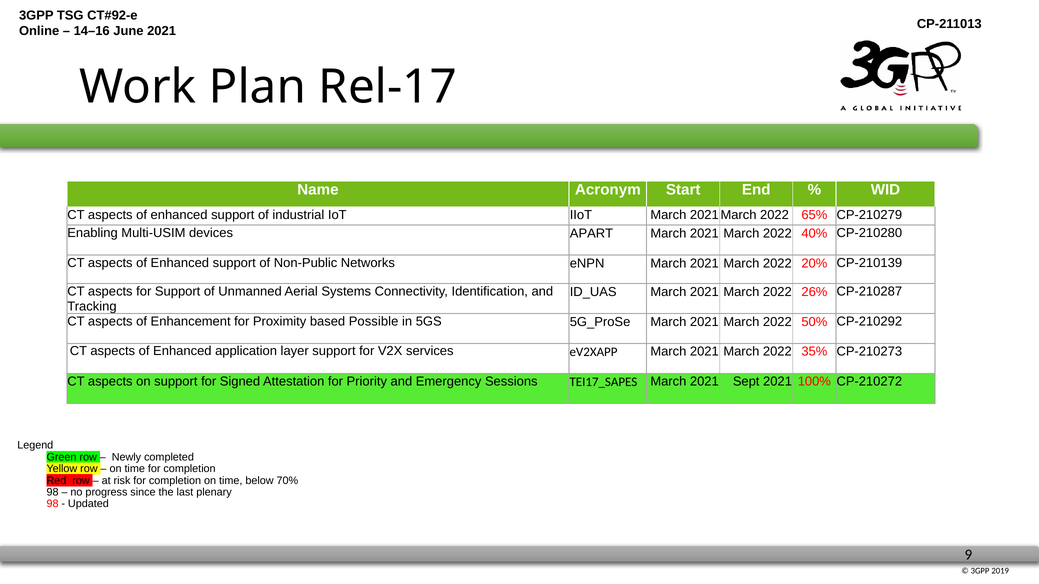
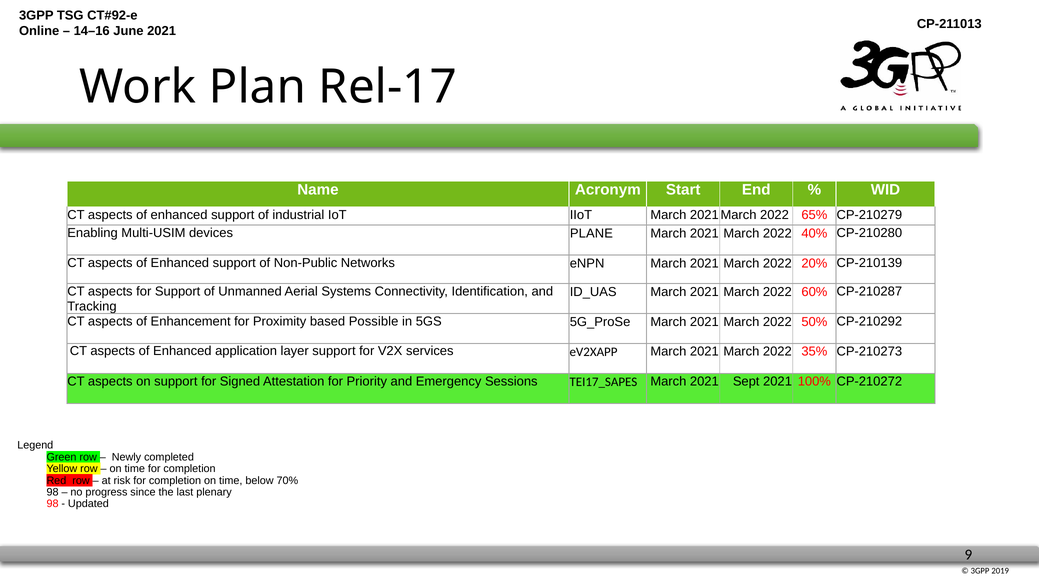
APART: APART -> PLANE (591, 234)
26%: 26% -> 60% (814, 292)
